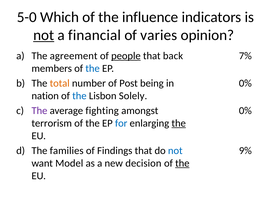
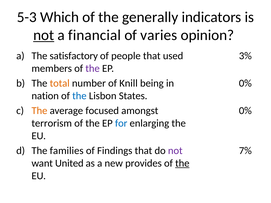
5-0: 5-0 -> 5-3 (27, 17)
influence: influence -> generally (150, 17)
agreement: agreement -> satisfactory (74, 56)
people underline: present -> none (126, 56)
back: back -> used (173, 56)
7%: 7% -> 3% (245, 56)
the colour: blue -> purple (93, 68)
Post: Post -> Knill (129, 83)
Solely: Solely -> States (133, 96)
The colour: purple -> orange (39, 111)
fighting: fighting -> focused (102, 111)
the underline: present -> none (179, 123)
not colour: blue -> purple (175, 151)
9%: 9% -> 7% (245, 151)
Model: Model -> United (69, 163)
decision: decision -> provides (143, 163)
